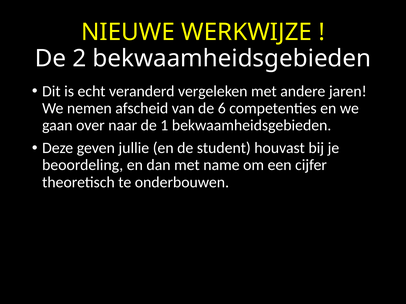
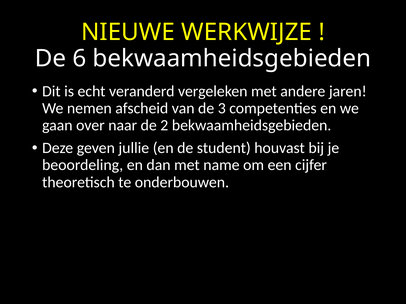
2: 2 -> 6 (79, 59)
6: 6 -> 3 (222, 109)
1: 1 -> 2 (164, 126)
